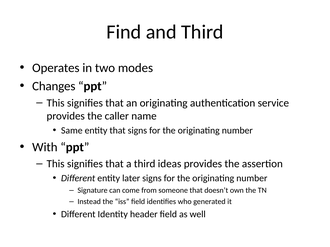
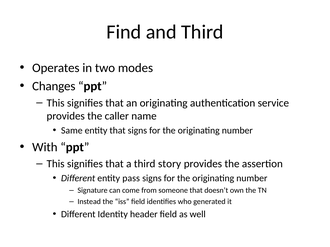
ideas: ideas -> story (170, 164)
later: later -> pass (131, 179)
